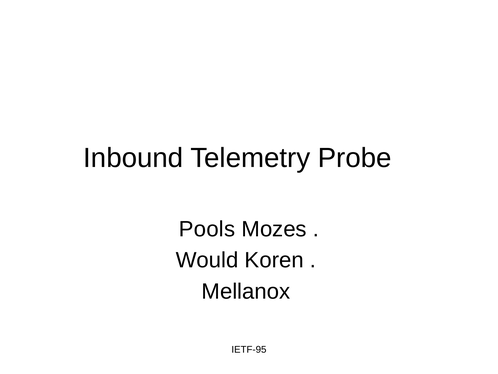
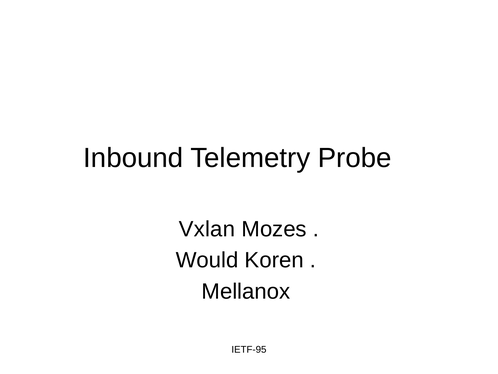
Pools: Pools -> Vxlan (207, 229)
